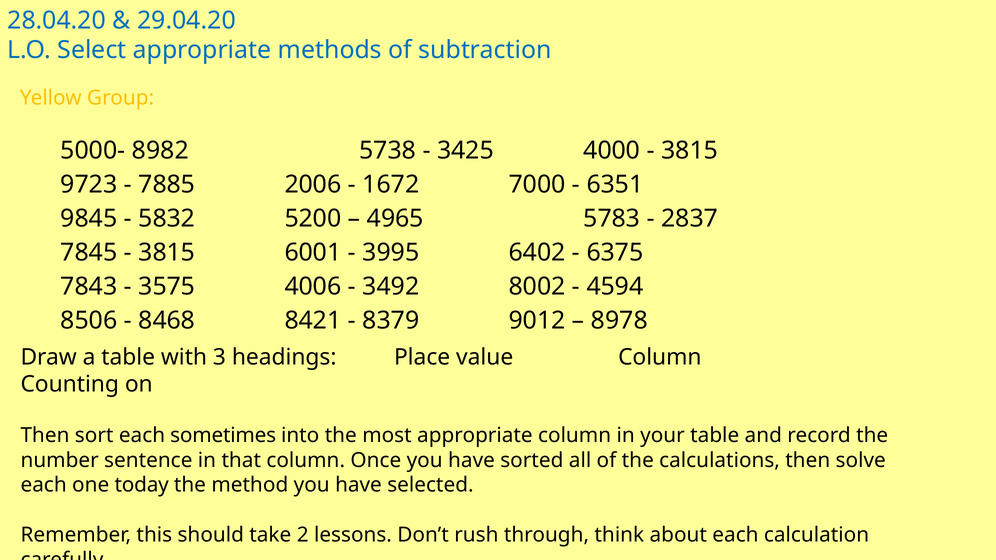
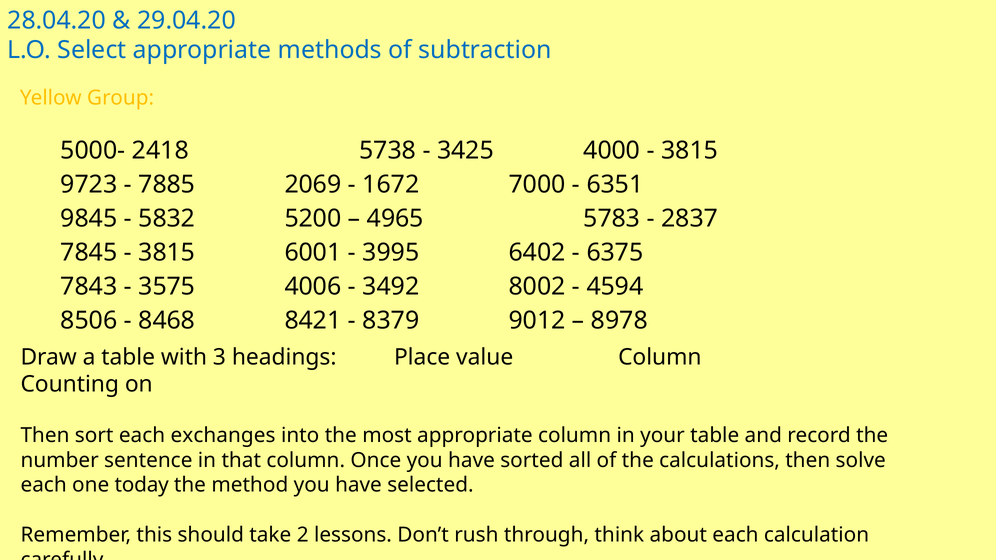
8982: 8982 -> 2418 (160, 150)
2006: 2006 -> 2069 (313, 184)
sometimes: sometimes -> exchanges (223, 435)
